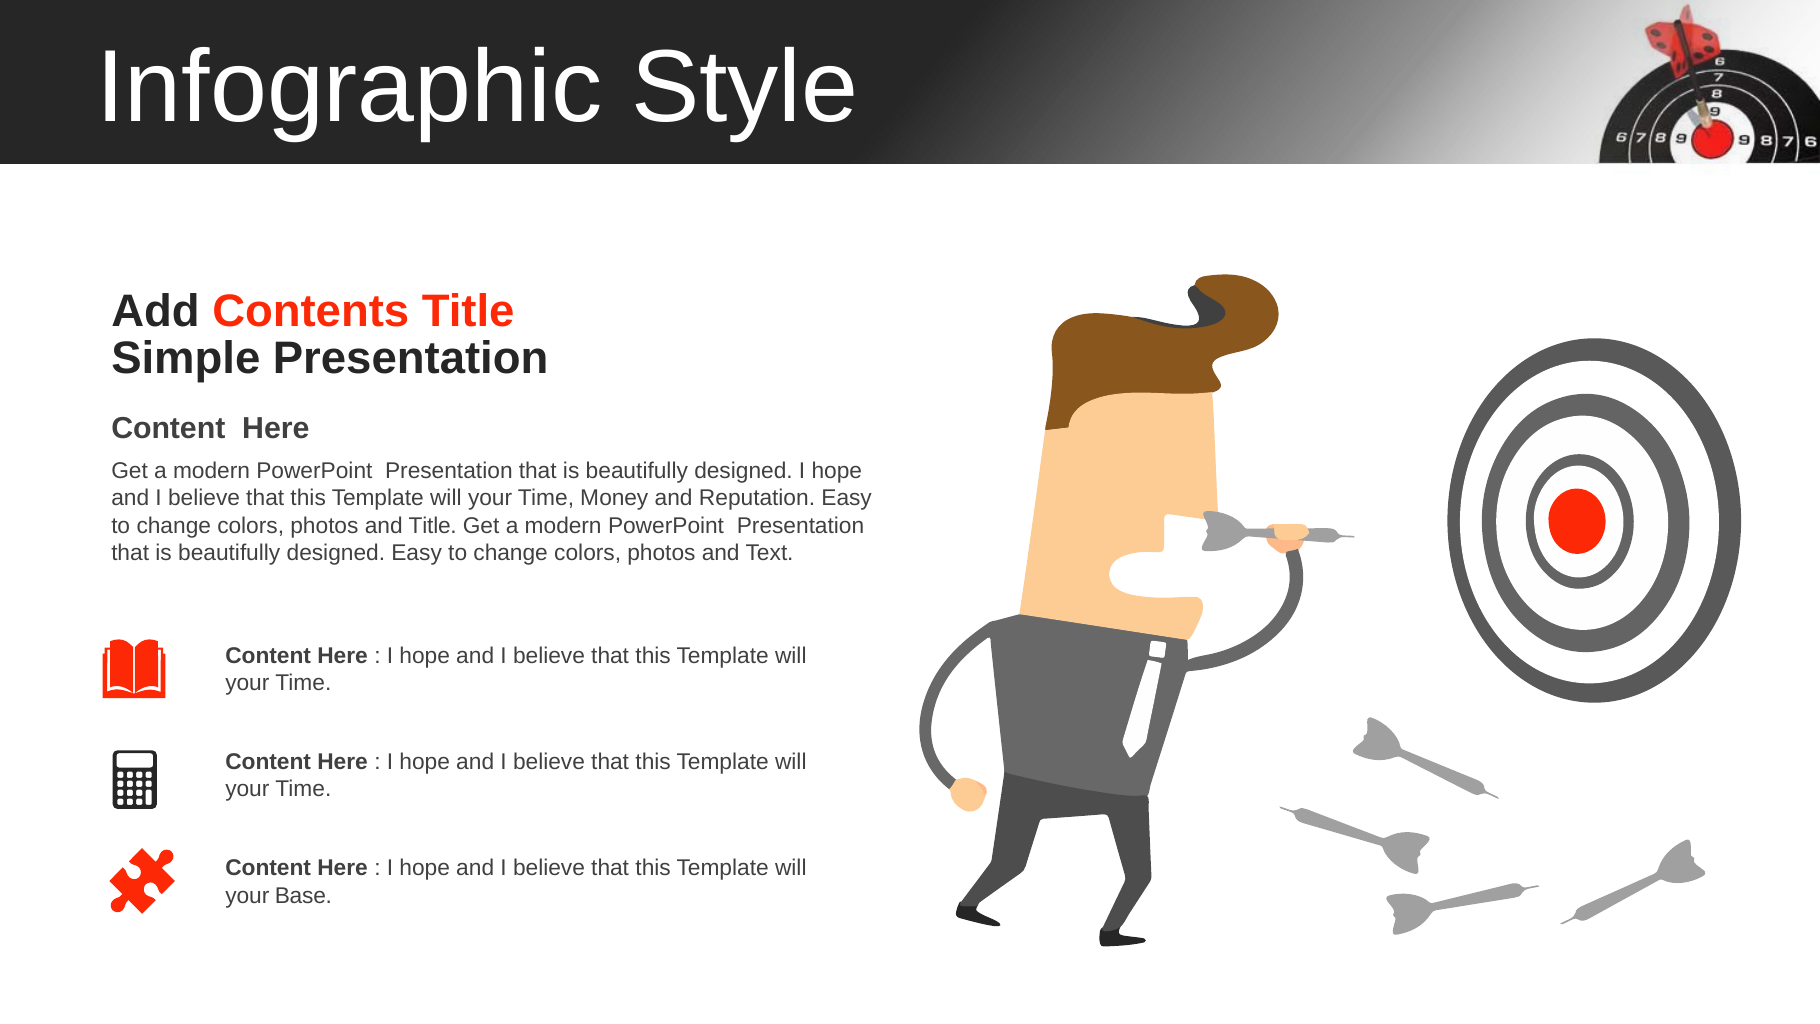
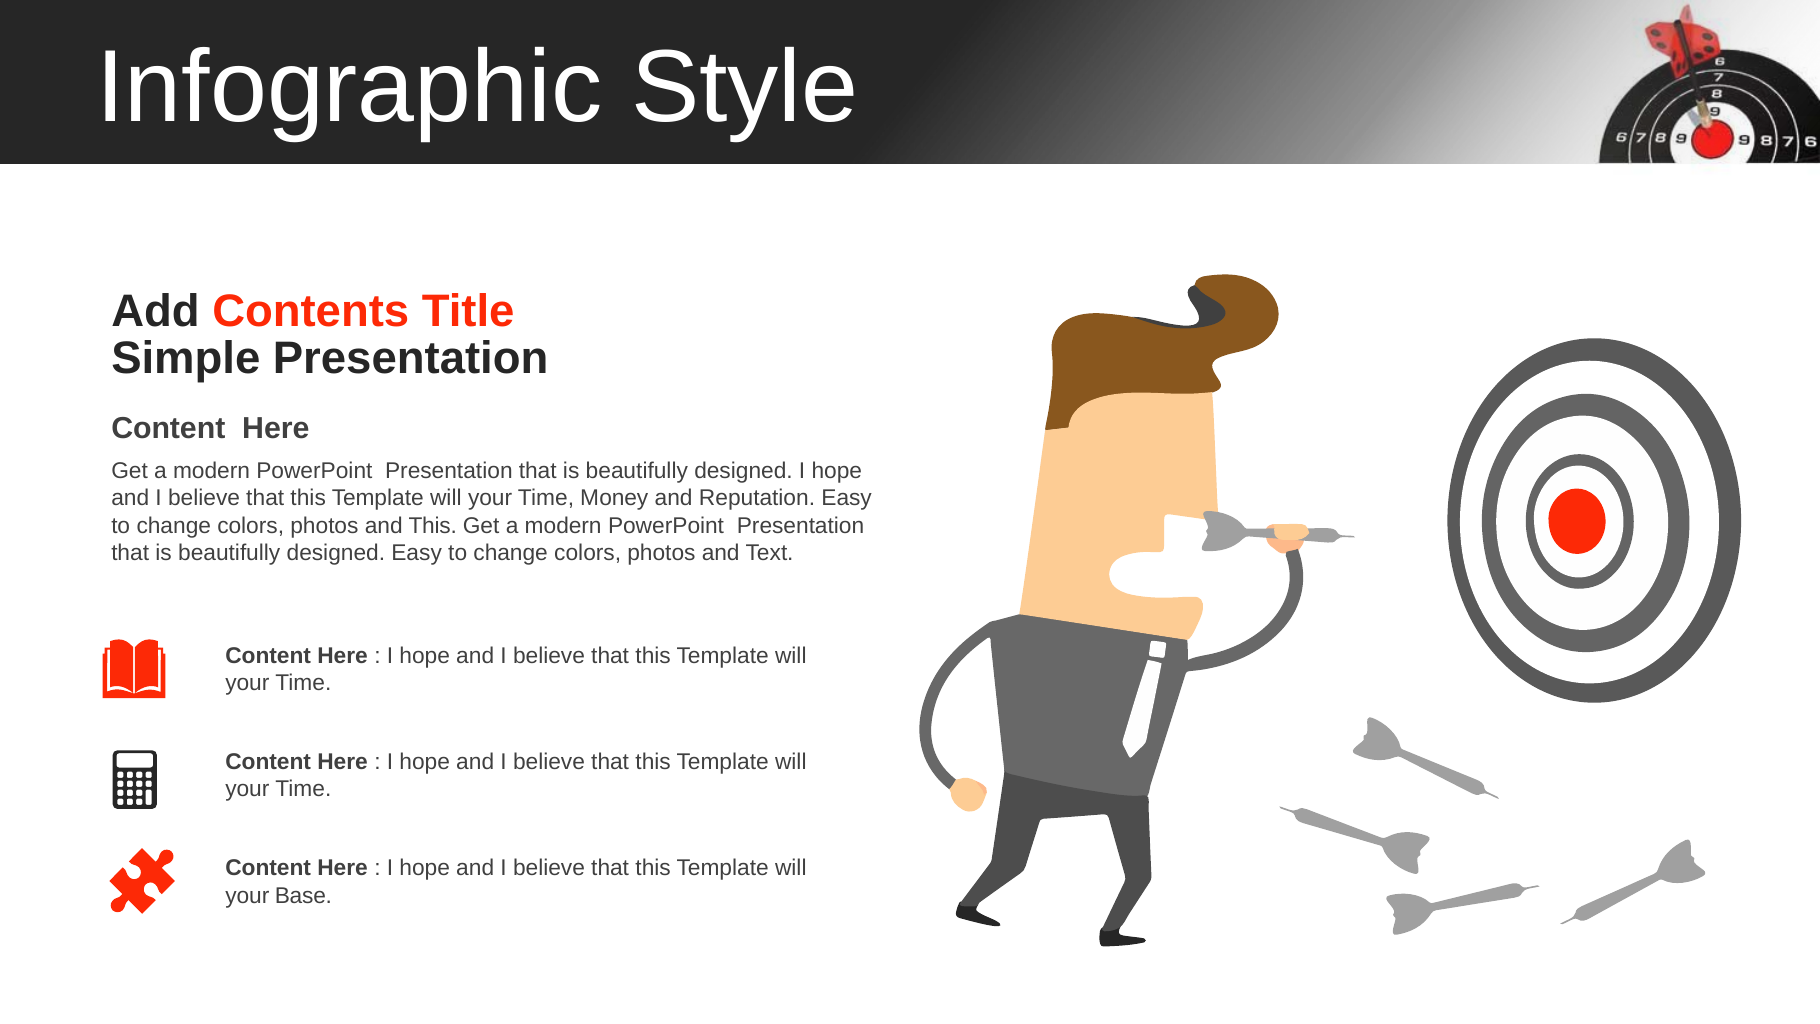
and Title: Title -> This (433, 526)
